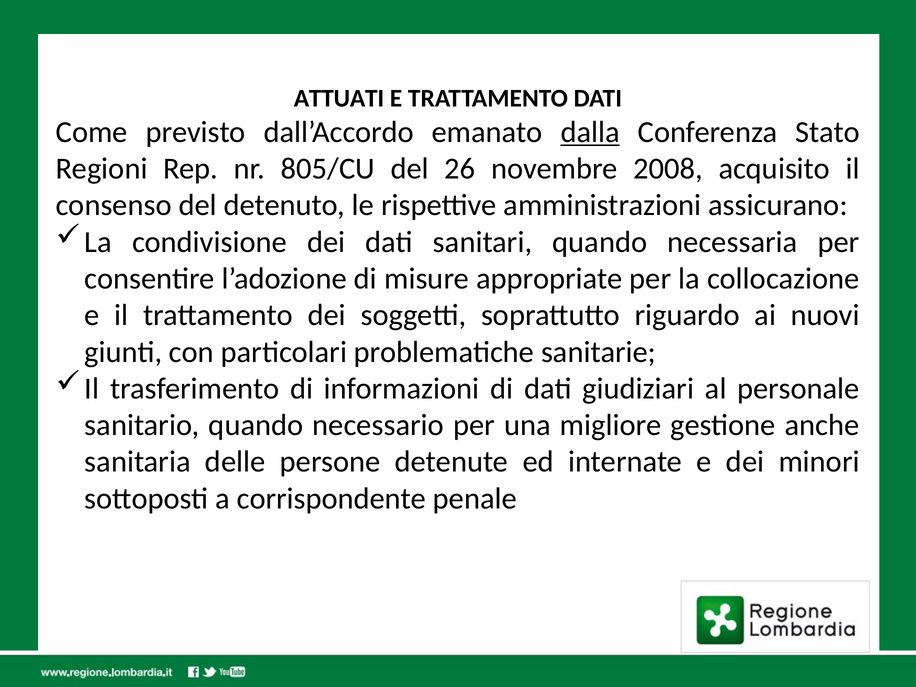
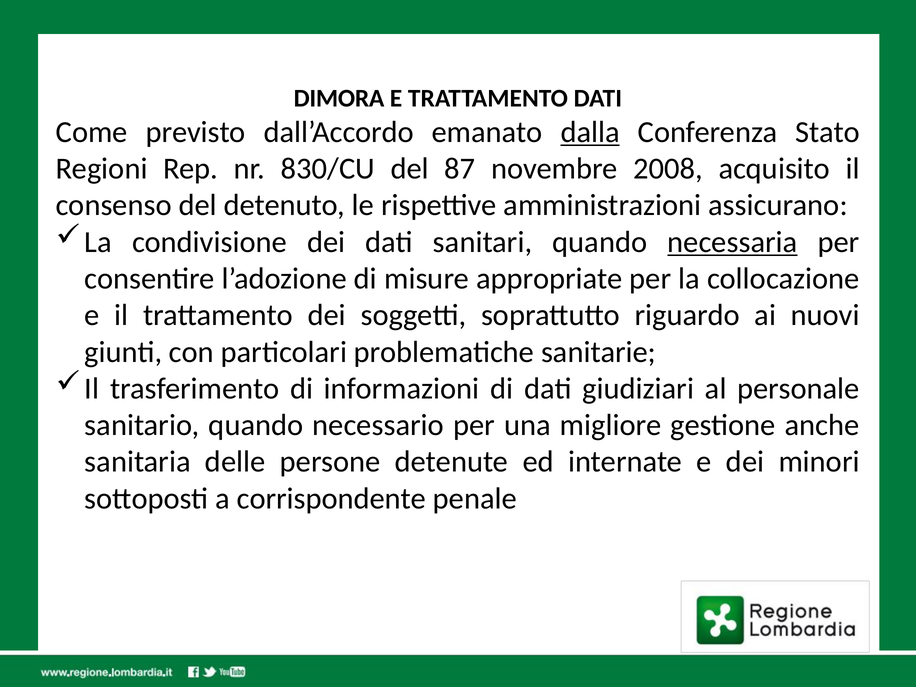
ATTUATI: ATTUATI -> DIMORA (339, 98)
805/CU: 805/CU -> 830/CU (328, 169)
26: 26 -> 87 (460, 169)
necessaria underline: none -> present (732, 242)
